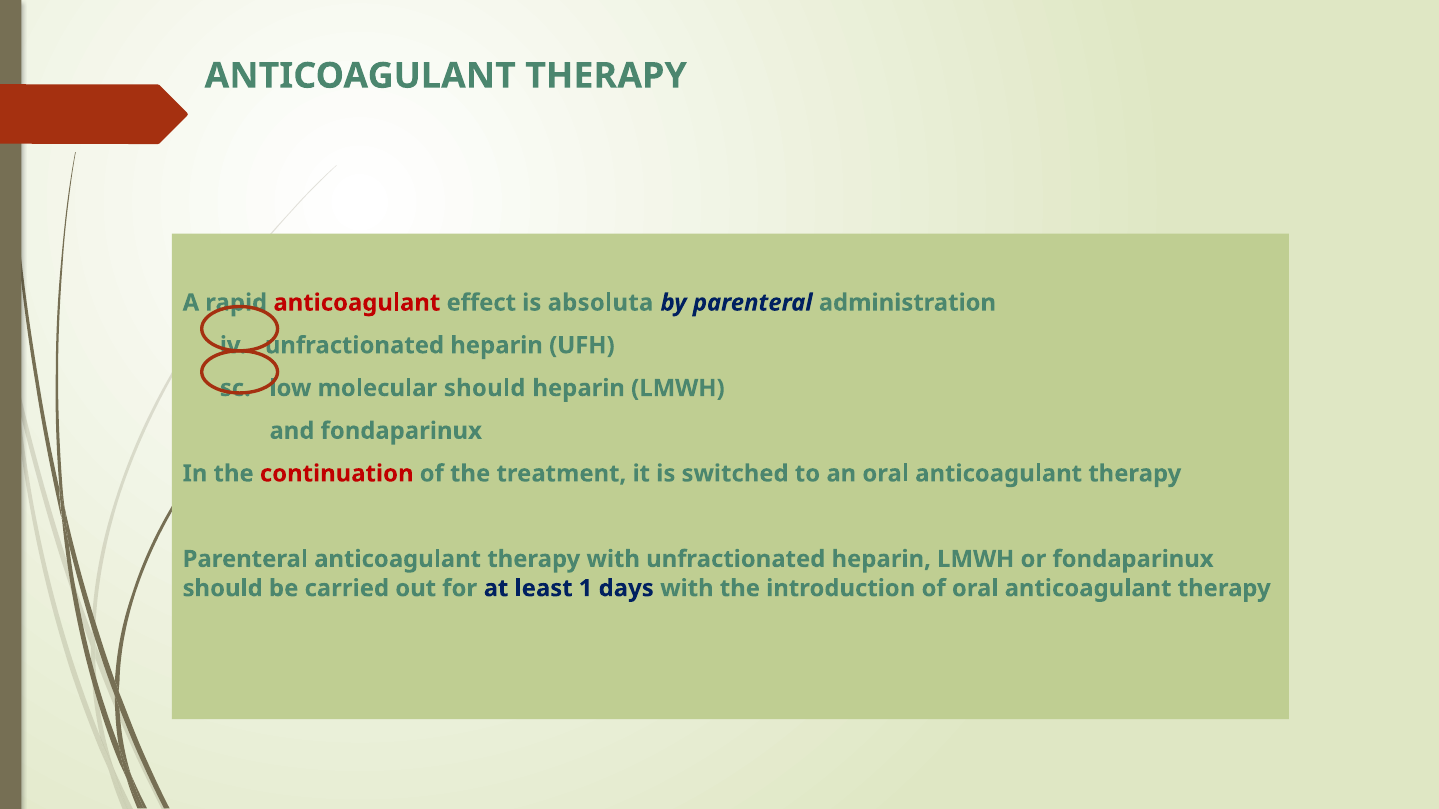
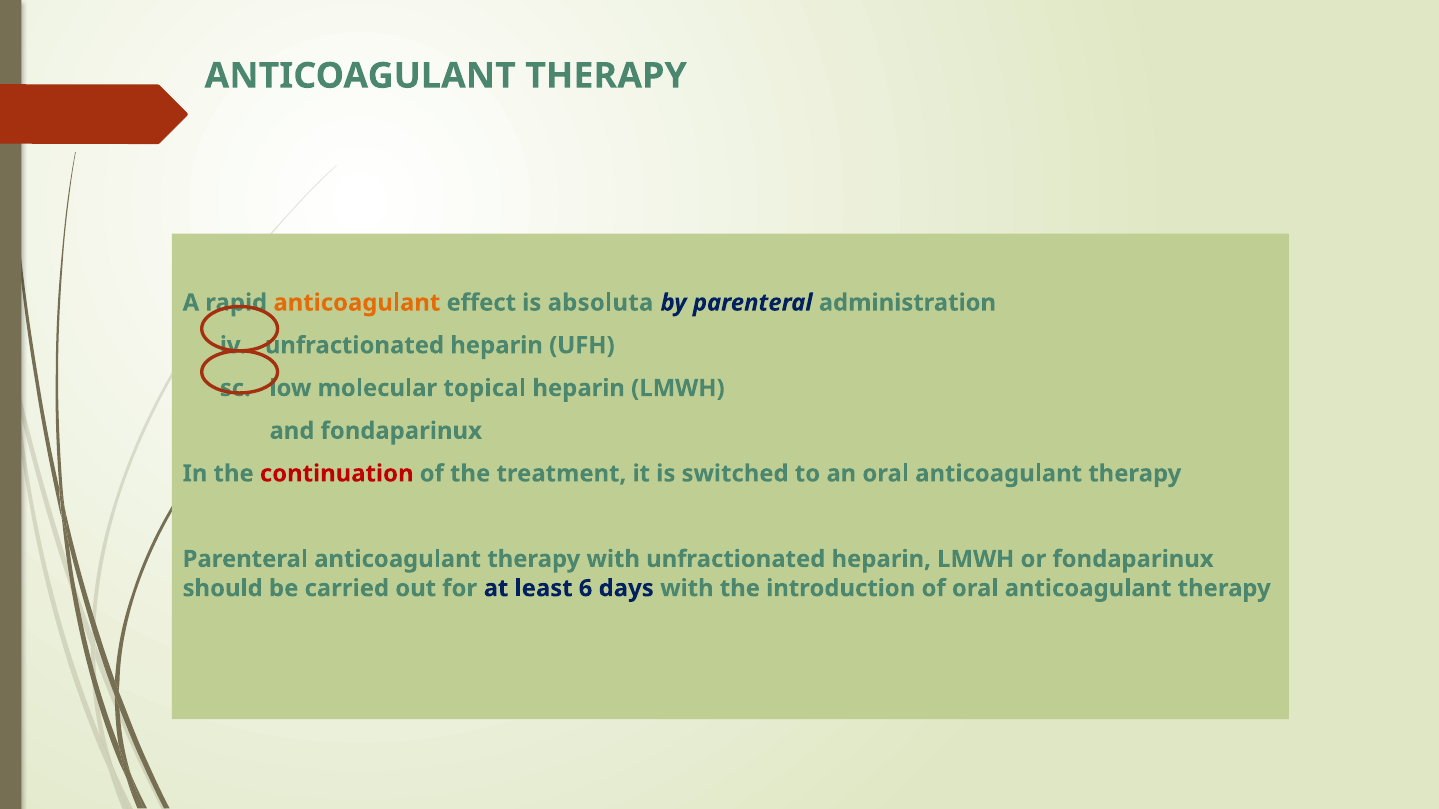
anticoagulant colour: red -> orange (357, 303)
molecular should: should -> topical (485, 388)
1: 1 -> 6 (586, 589)
